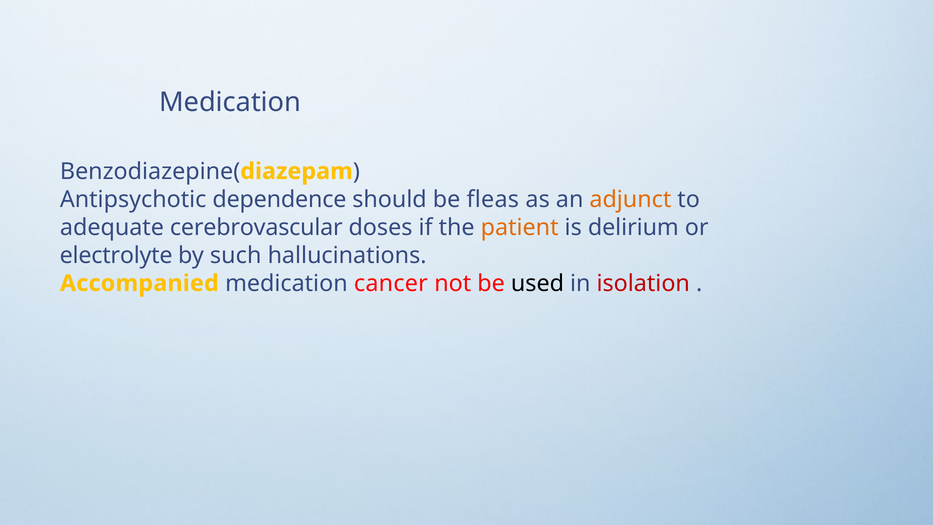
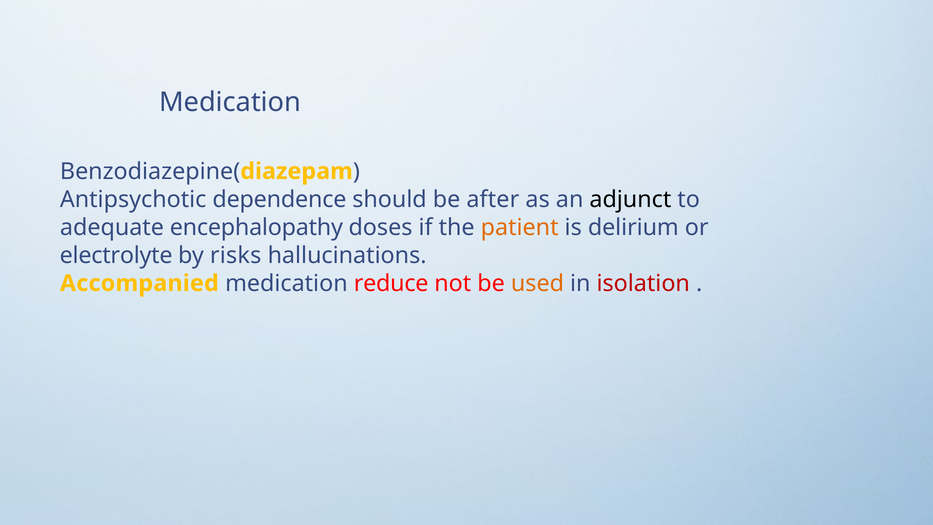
fleas: fleas -> after (493, 199)
adjunct colour: orange -> black (630, 199)
cerebrovascular: cerebrovascular -> encephalopathy (256, 227)
such: such -> risks (236, 255)
cancer: cancer -> reduce (391, 283)
used colour: black -> orange (537, 283)
